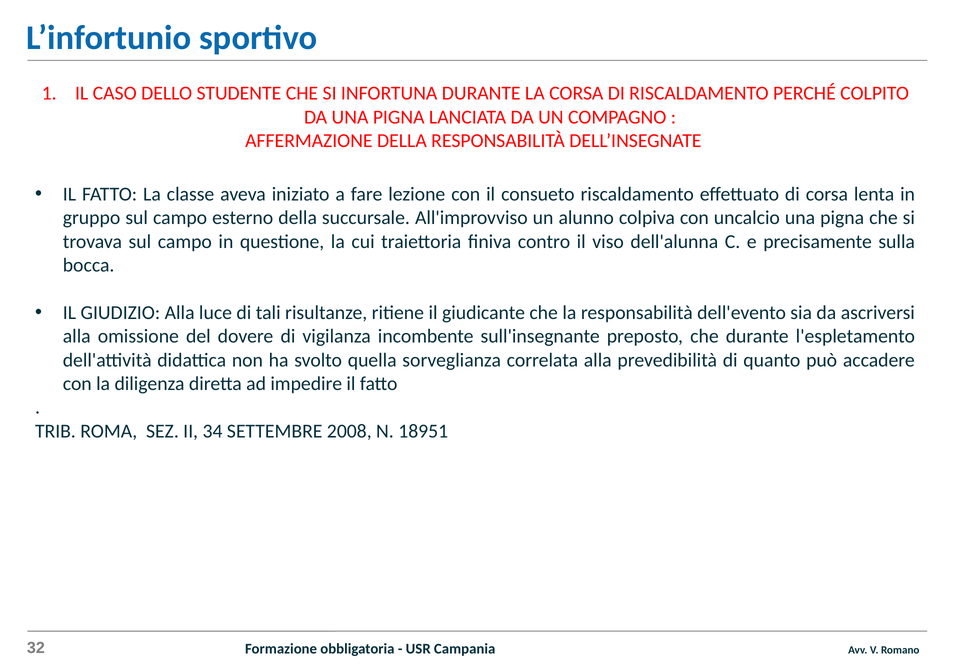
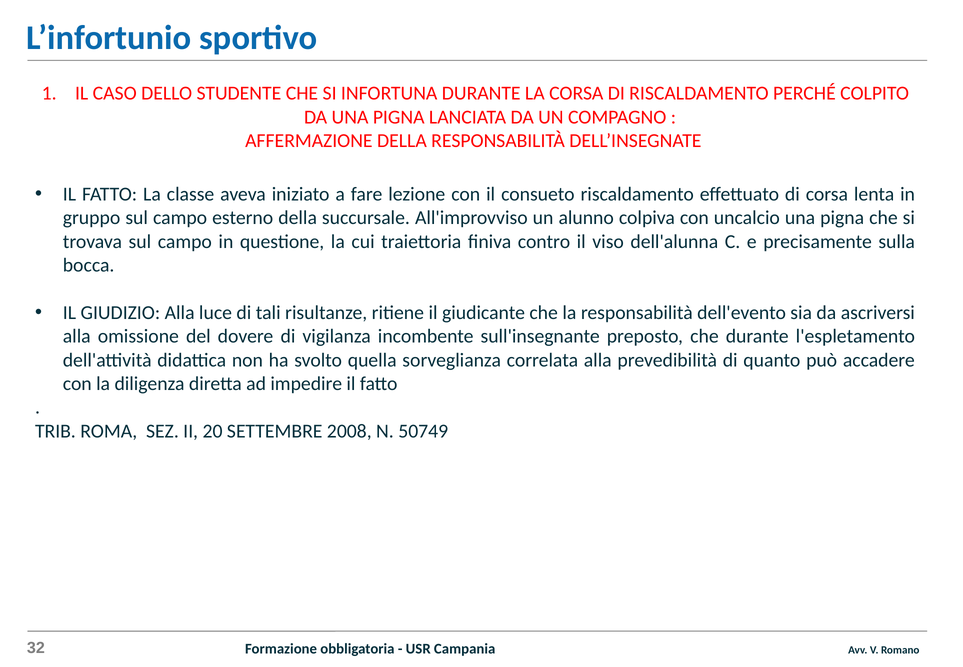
34: 34 -> 20 (213, 431)
18951: 18951 -> 50749 (423, 431)
